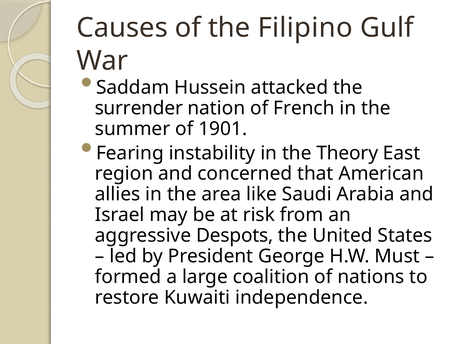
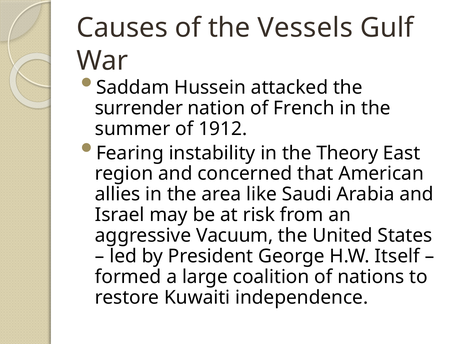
Filipino: Filipino -> Vessels (305, 28)
1901: 1901 -> 1912 (223, 129)
Despots: Despots -> Vacuum (235, 236)
Must: Must -> Itself (397, 256)
